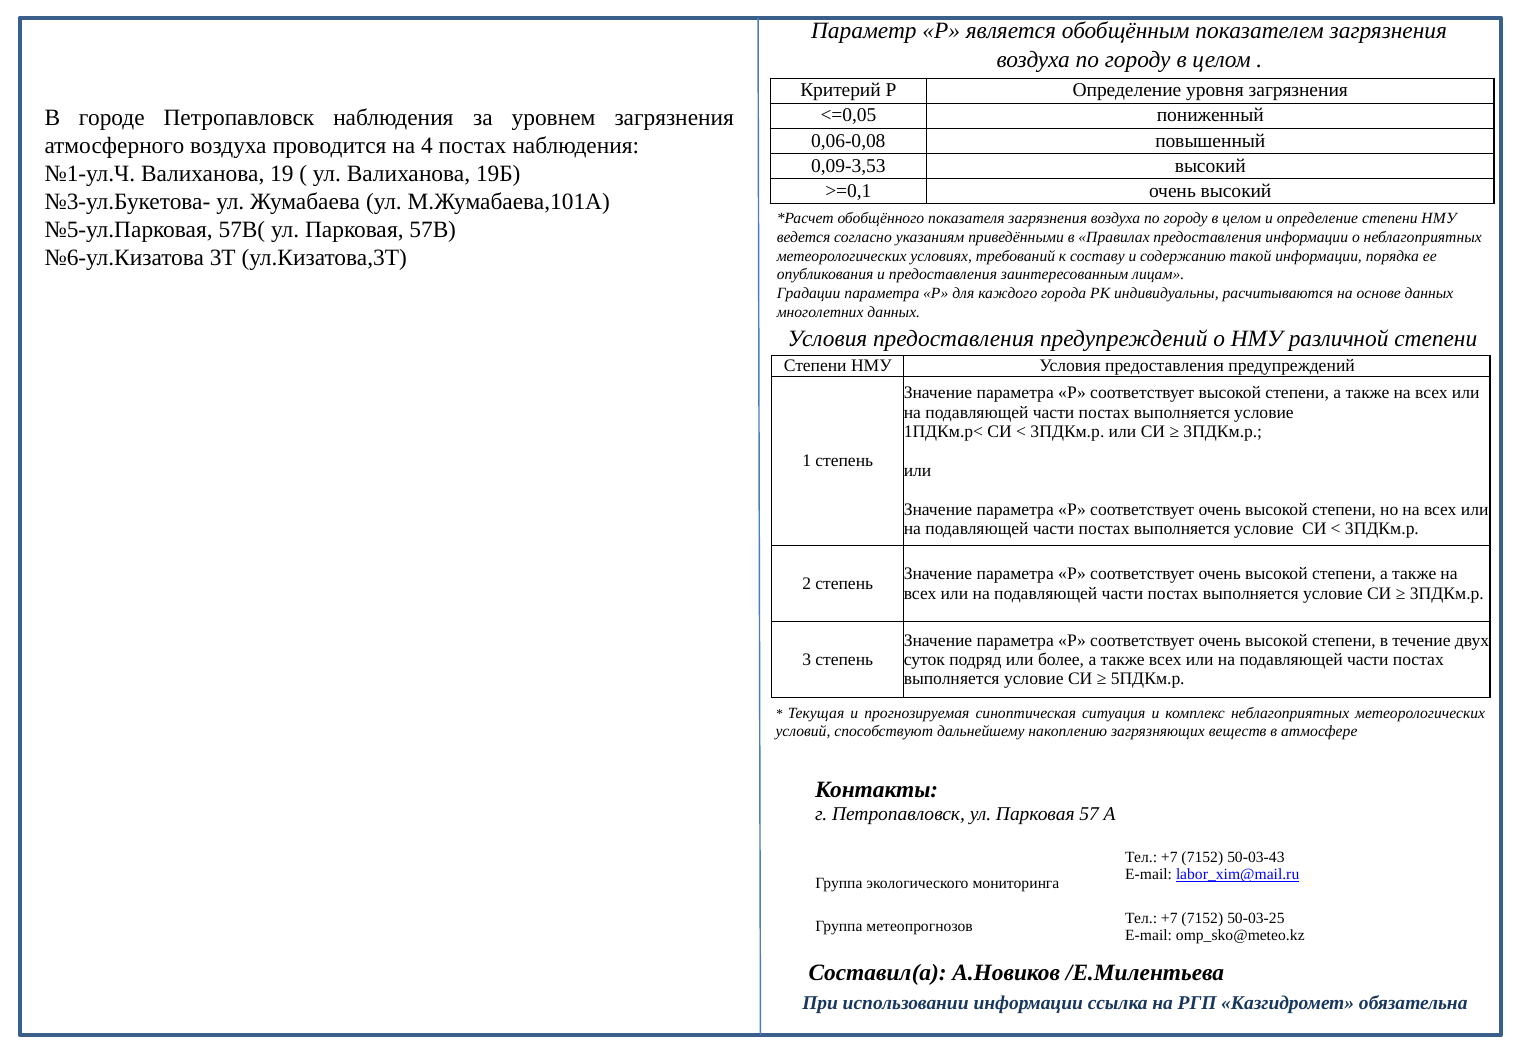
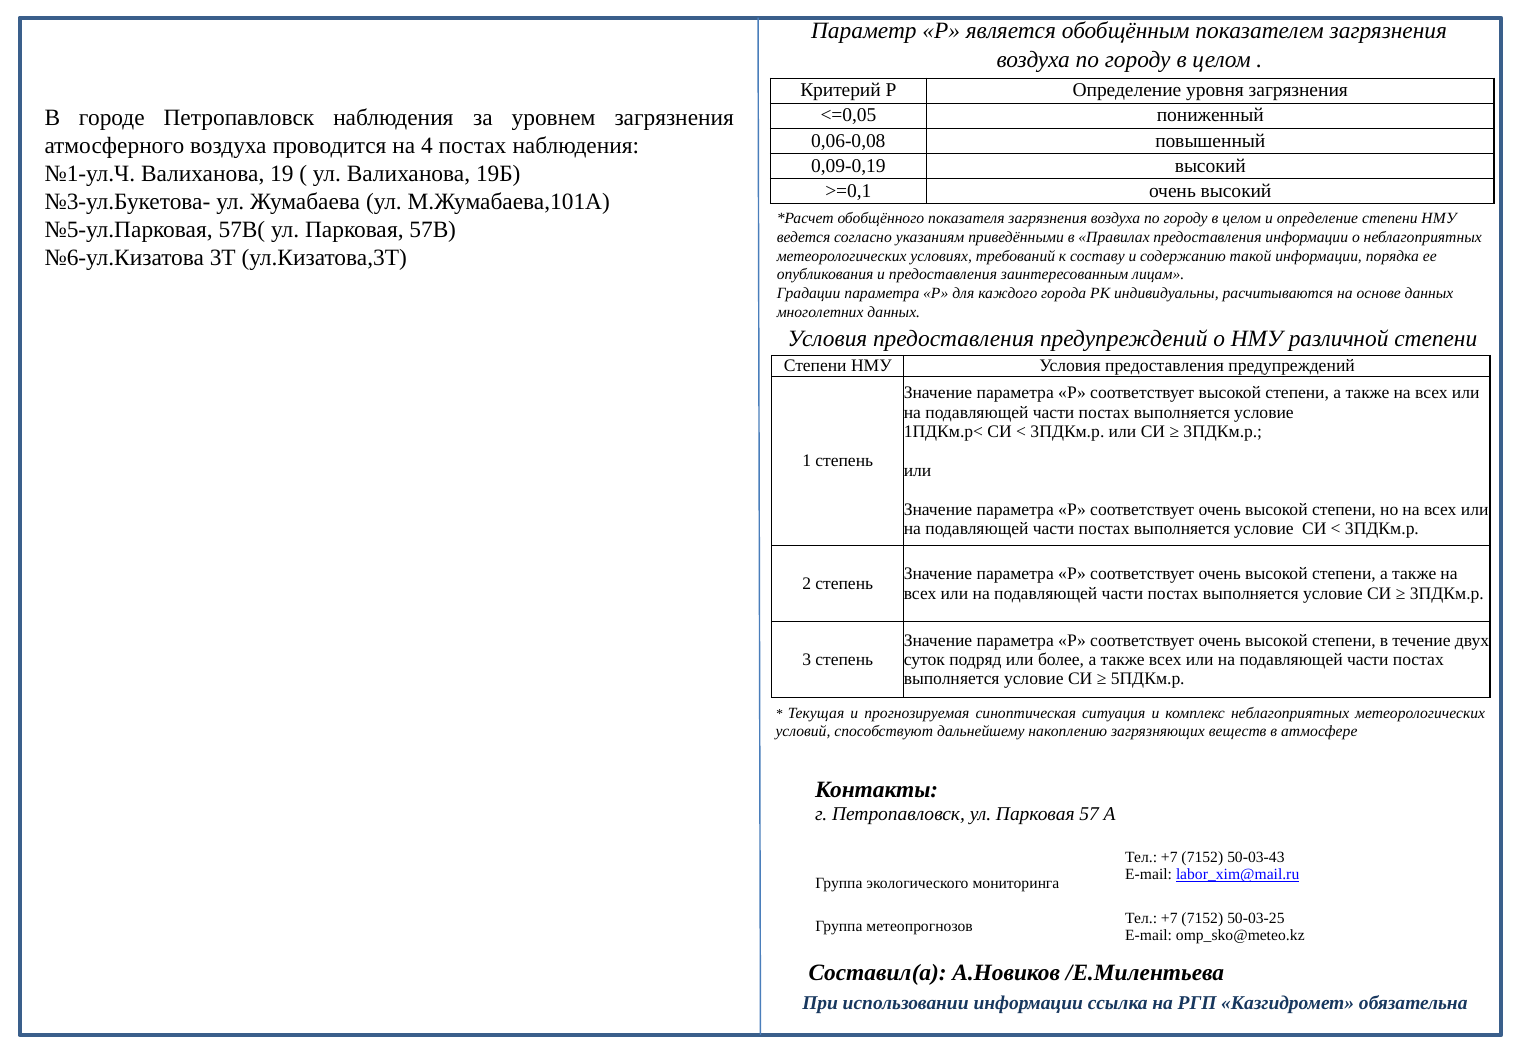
0,09-3,53: 0,09-3,53 -> 0,09-0,19 (848, 166)
